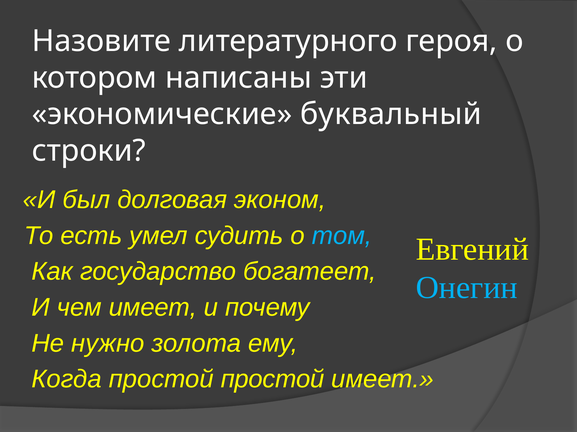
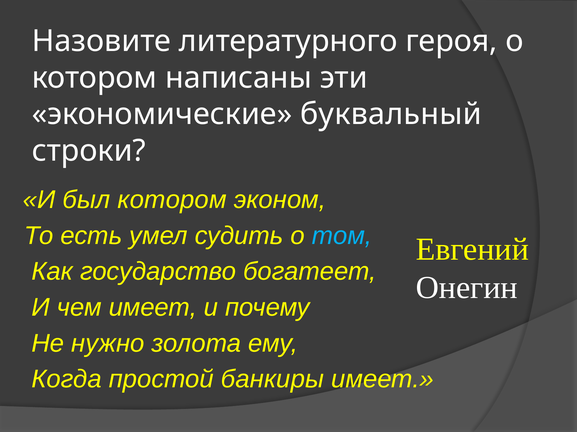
был долговая: долговая -> котором (172, 200)
Онегин colour: light blue -> white (467, 288)
простой простой: простой -> банкиры (272, 380)
